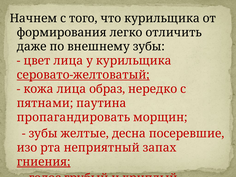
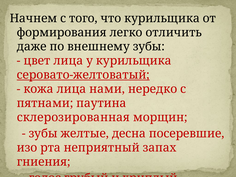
образ: образ -> нами (107, 89)
пропагандировать: пропагандировать -> склерозированная (73, 117)
гниения underline: present -> none (44, 162)
